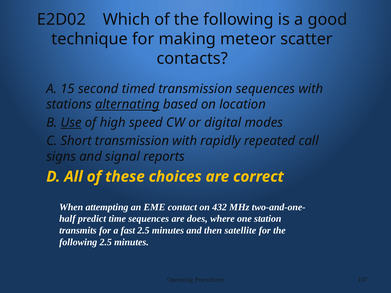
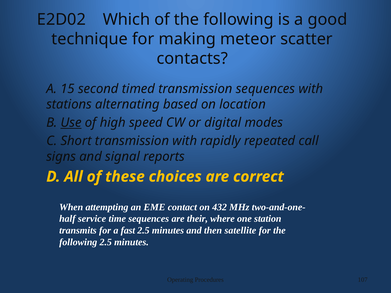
alternating underline: present -> none (127, 105)
predict: predict -> service (92, 219)
does: does -> their (197, 219)
